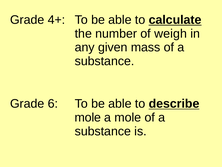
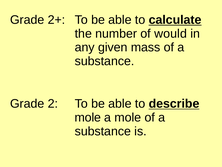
4+: 4+ -> 2+ (56, 20)
weigh: weigh -> would (171, 34)
6: 6 -> 2 (53, 103)
